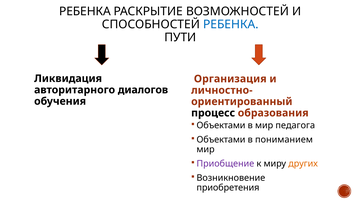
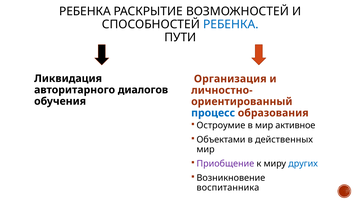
процесс colour: black -> blue (213, 113)
Объектами: Объектами -> Остроумие (221, 126)
педагога: педагога -> активное (295, 126)
пониманием: пониманием -> действенных (284, 140)
других colour: orange -> blue (303, 164)
приобретения: приобретения -> воспитанника (228, 188)
